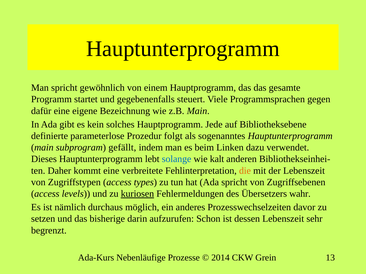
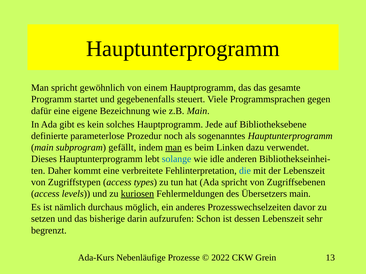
folgt: folgt -> noch (173, 136)
man underline: none -> present (174, 148)
kalt: kalt -> idle (217, 159)
die colour: orange -> blue (245, 171)
Übersetzers wahr: wahr -> main (300, 194)
2014: 2014 -> 2022 (220, 258)
